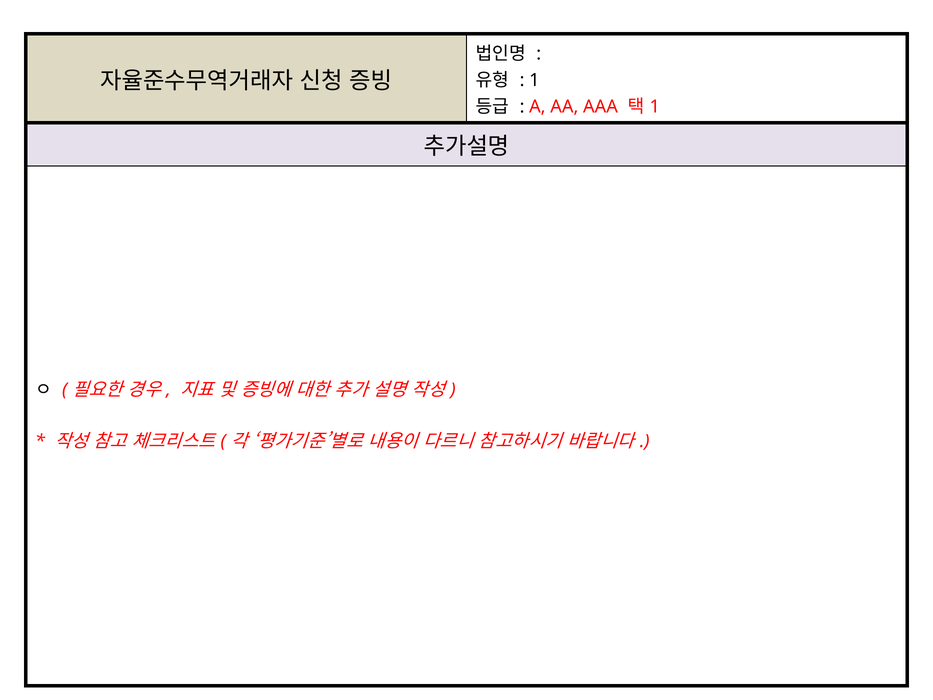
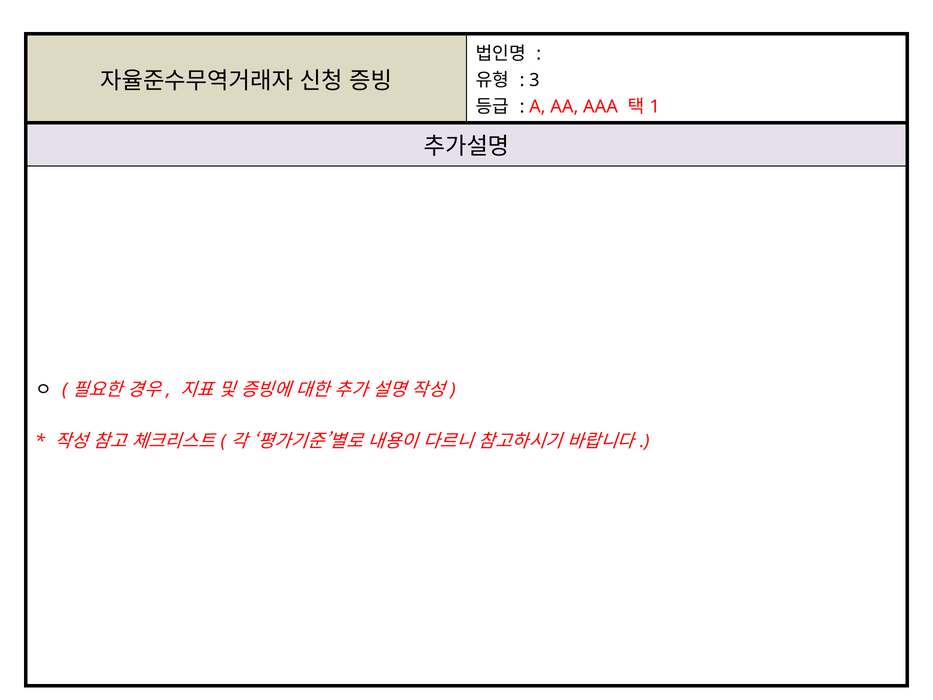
1: 1 -> 3 (534, 80)
